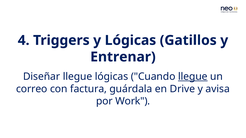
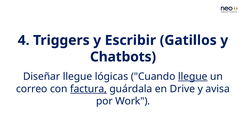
y Lógicas: Lógicas -> Escribir (130, 40)
Entrenar: Entrenar -> Chatbots (123, 57)
factura underline: none -> present (89, 89)
